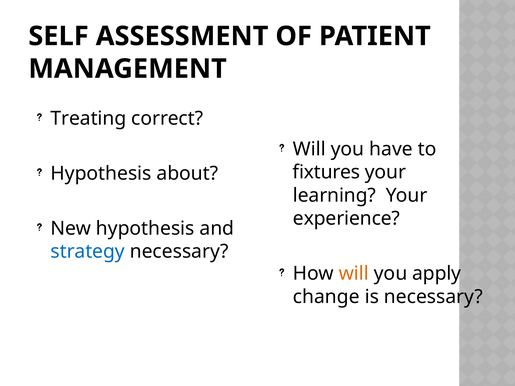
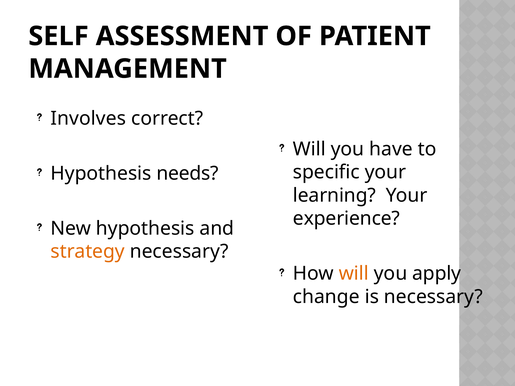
Treating: Treating -> Involves (88, 118)
fixtures: fixtures -> specific (326, 172)
about: about -> needs (187, 173)
strategy colour: blue -> orange (88, 252)
